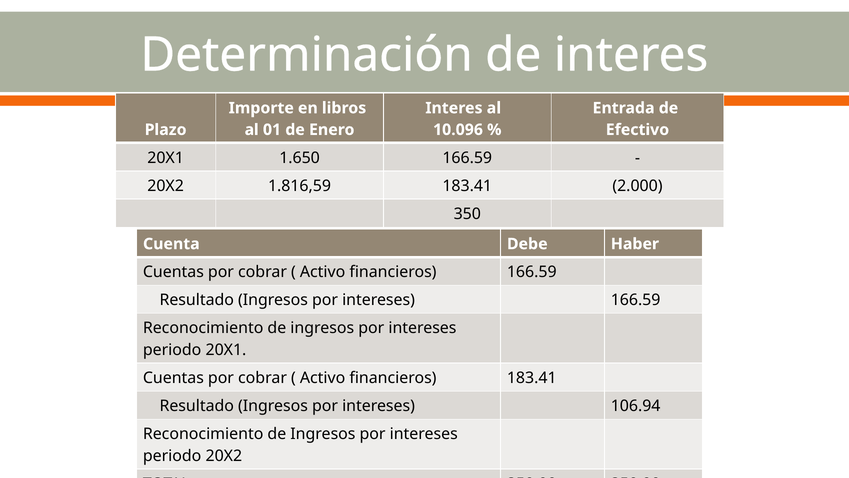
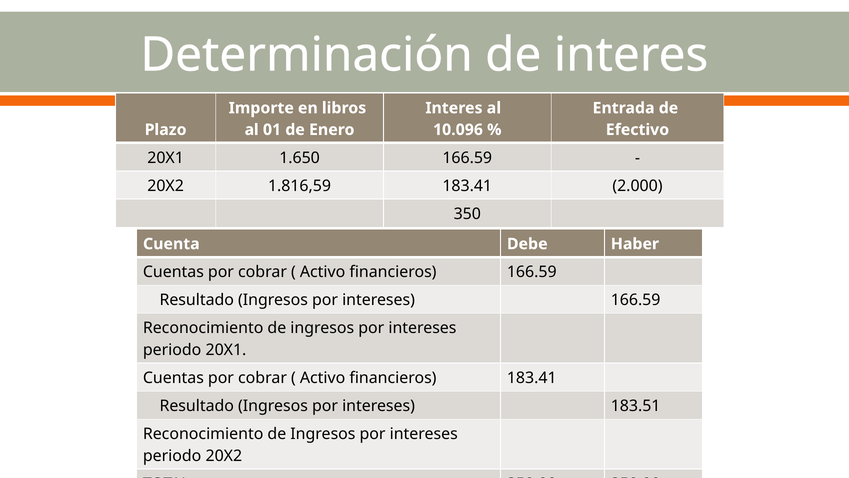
106.94: 106.94 -> 183.51 (636, 406)
